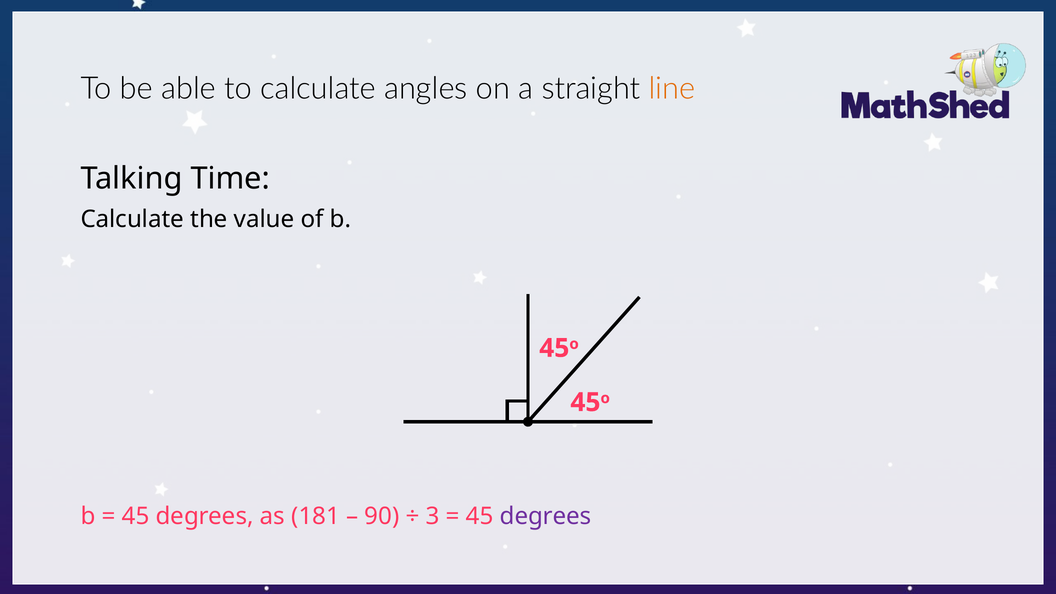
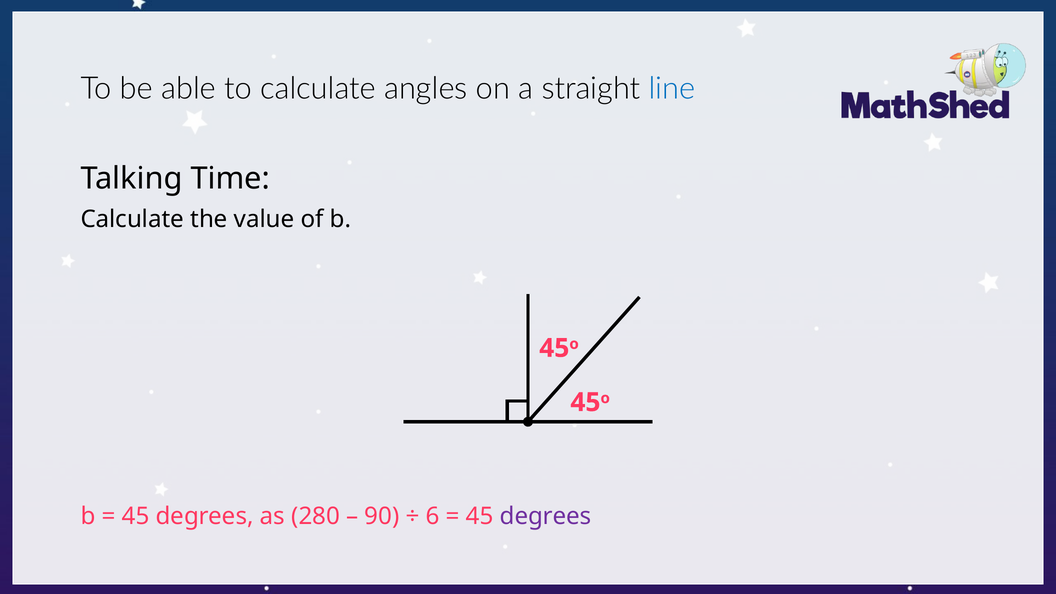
line colour: orange -> blue (672, 89)
181: 181 -> 280 (316, 516)
3: 3 -> 6 (433, 516)
